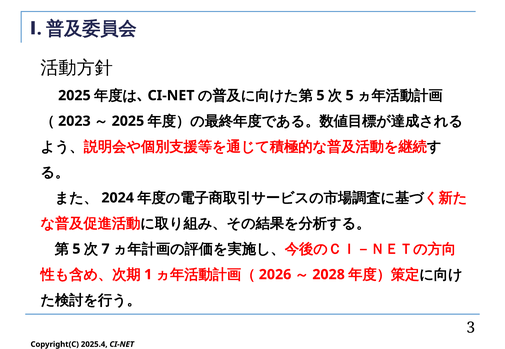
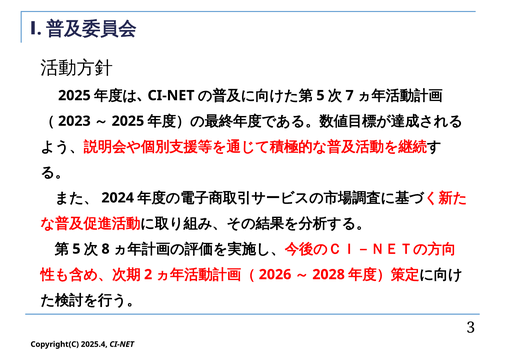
5: 5 -> 7 (350, 96)
7: 7 -> 8 (106, 249)
1: 1 -> 2 (148, 275)
